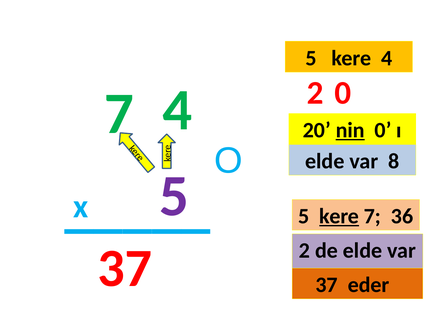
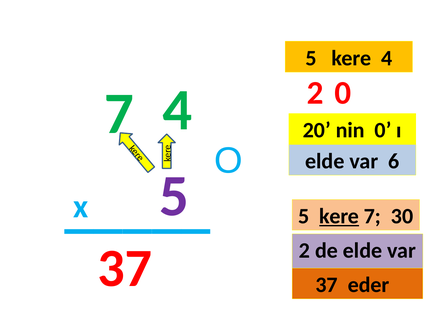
nin underline: present -> none (350, 130)
8: 8 -> 6 (394, 161)
36: 36 -> 30 (402, 216)
